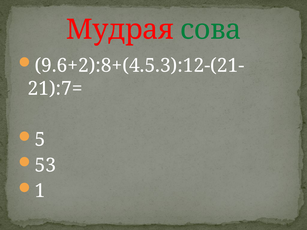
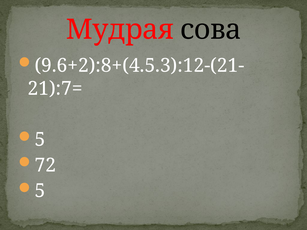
сова colour: green -> black (211, 30)
53: 53 -> 72 (45, 165)
1: 1 -> 5 (40, 191)
